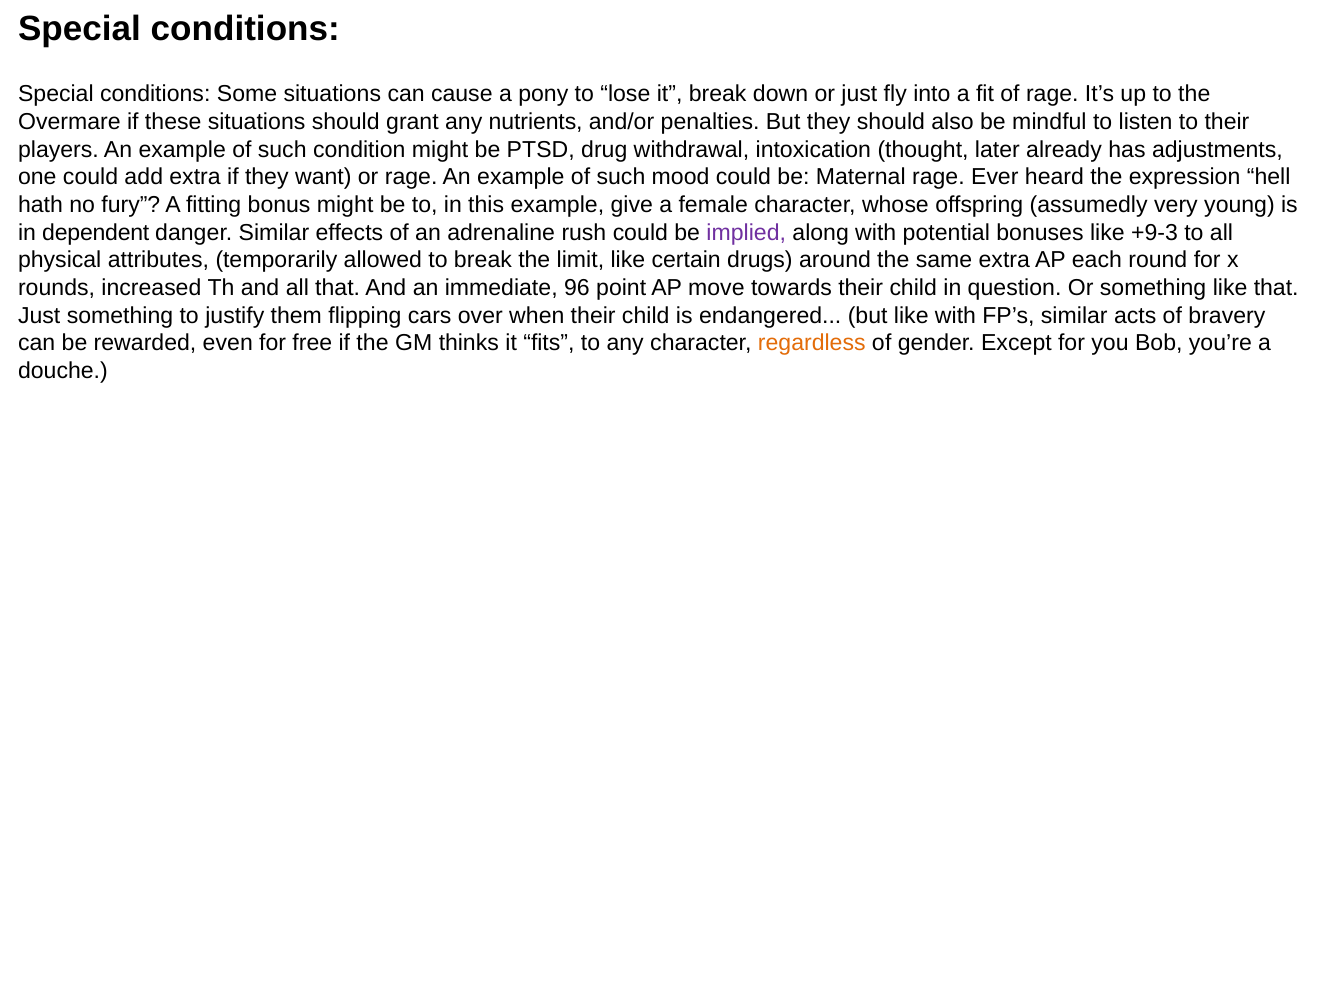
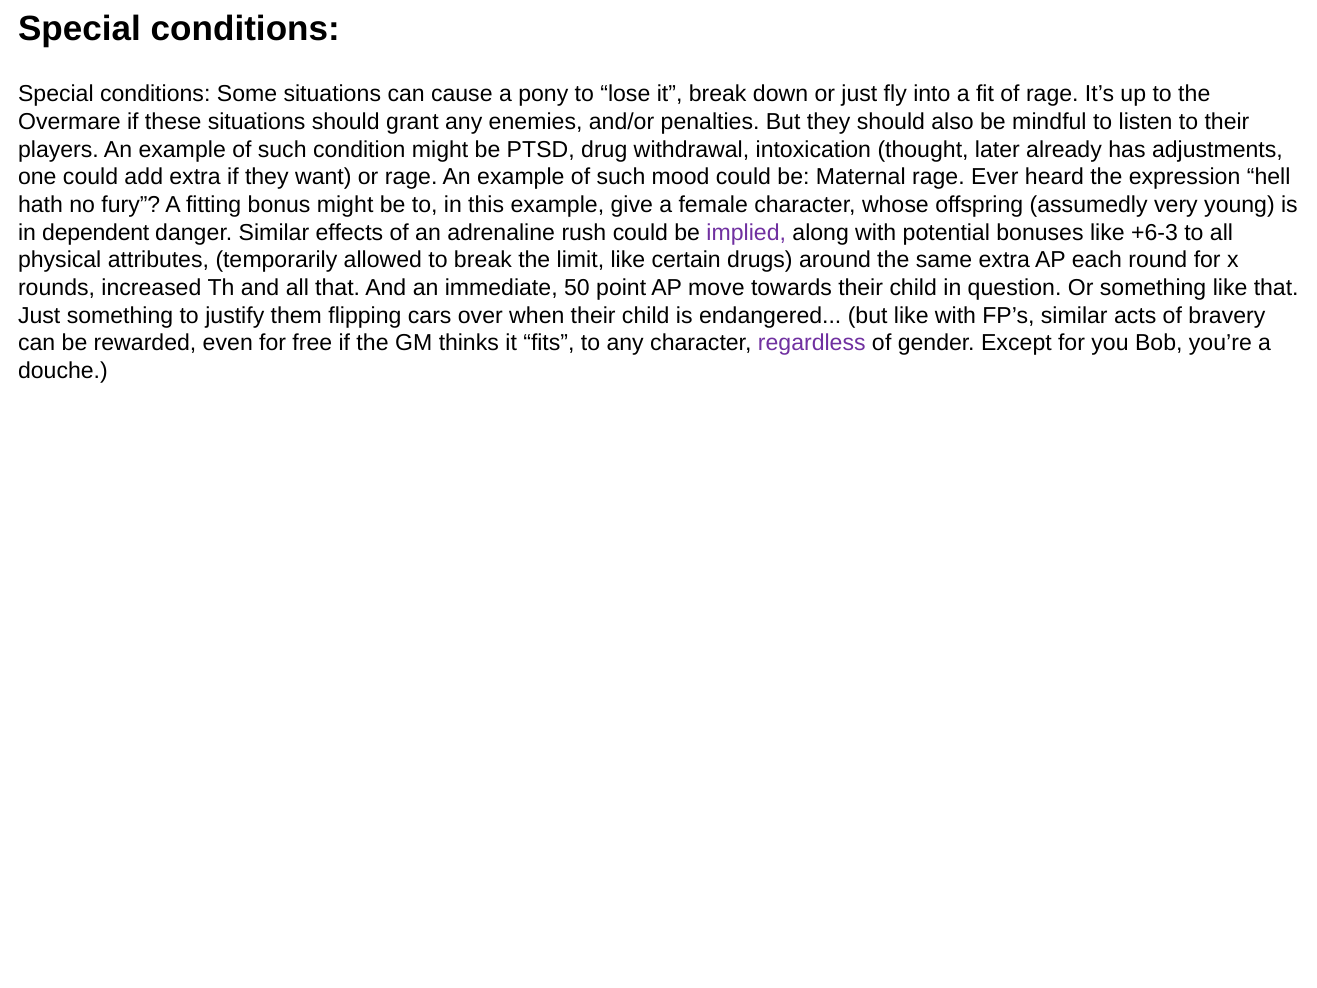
nutrients: nutrients -> enemies (536, 122)
+9-3: +9-3 -> +6-3 (1155, 232)
96: 96 -> 50 (577, 288)
regardless colour: orange -> purple (812, 343)
